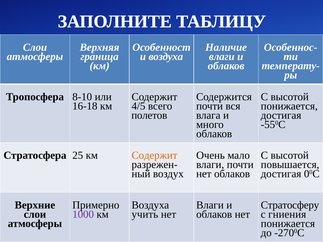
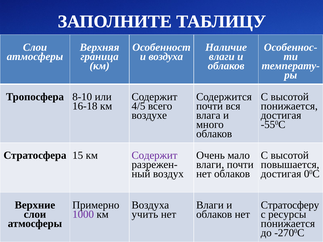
полетов: полетов -> воздухе (149, 115)
25: 25 -> 15 (78, 156)
Содержит colour: orange -> purple (155, 156)
гниения: гниения -> ресурсы (287, 214)
